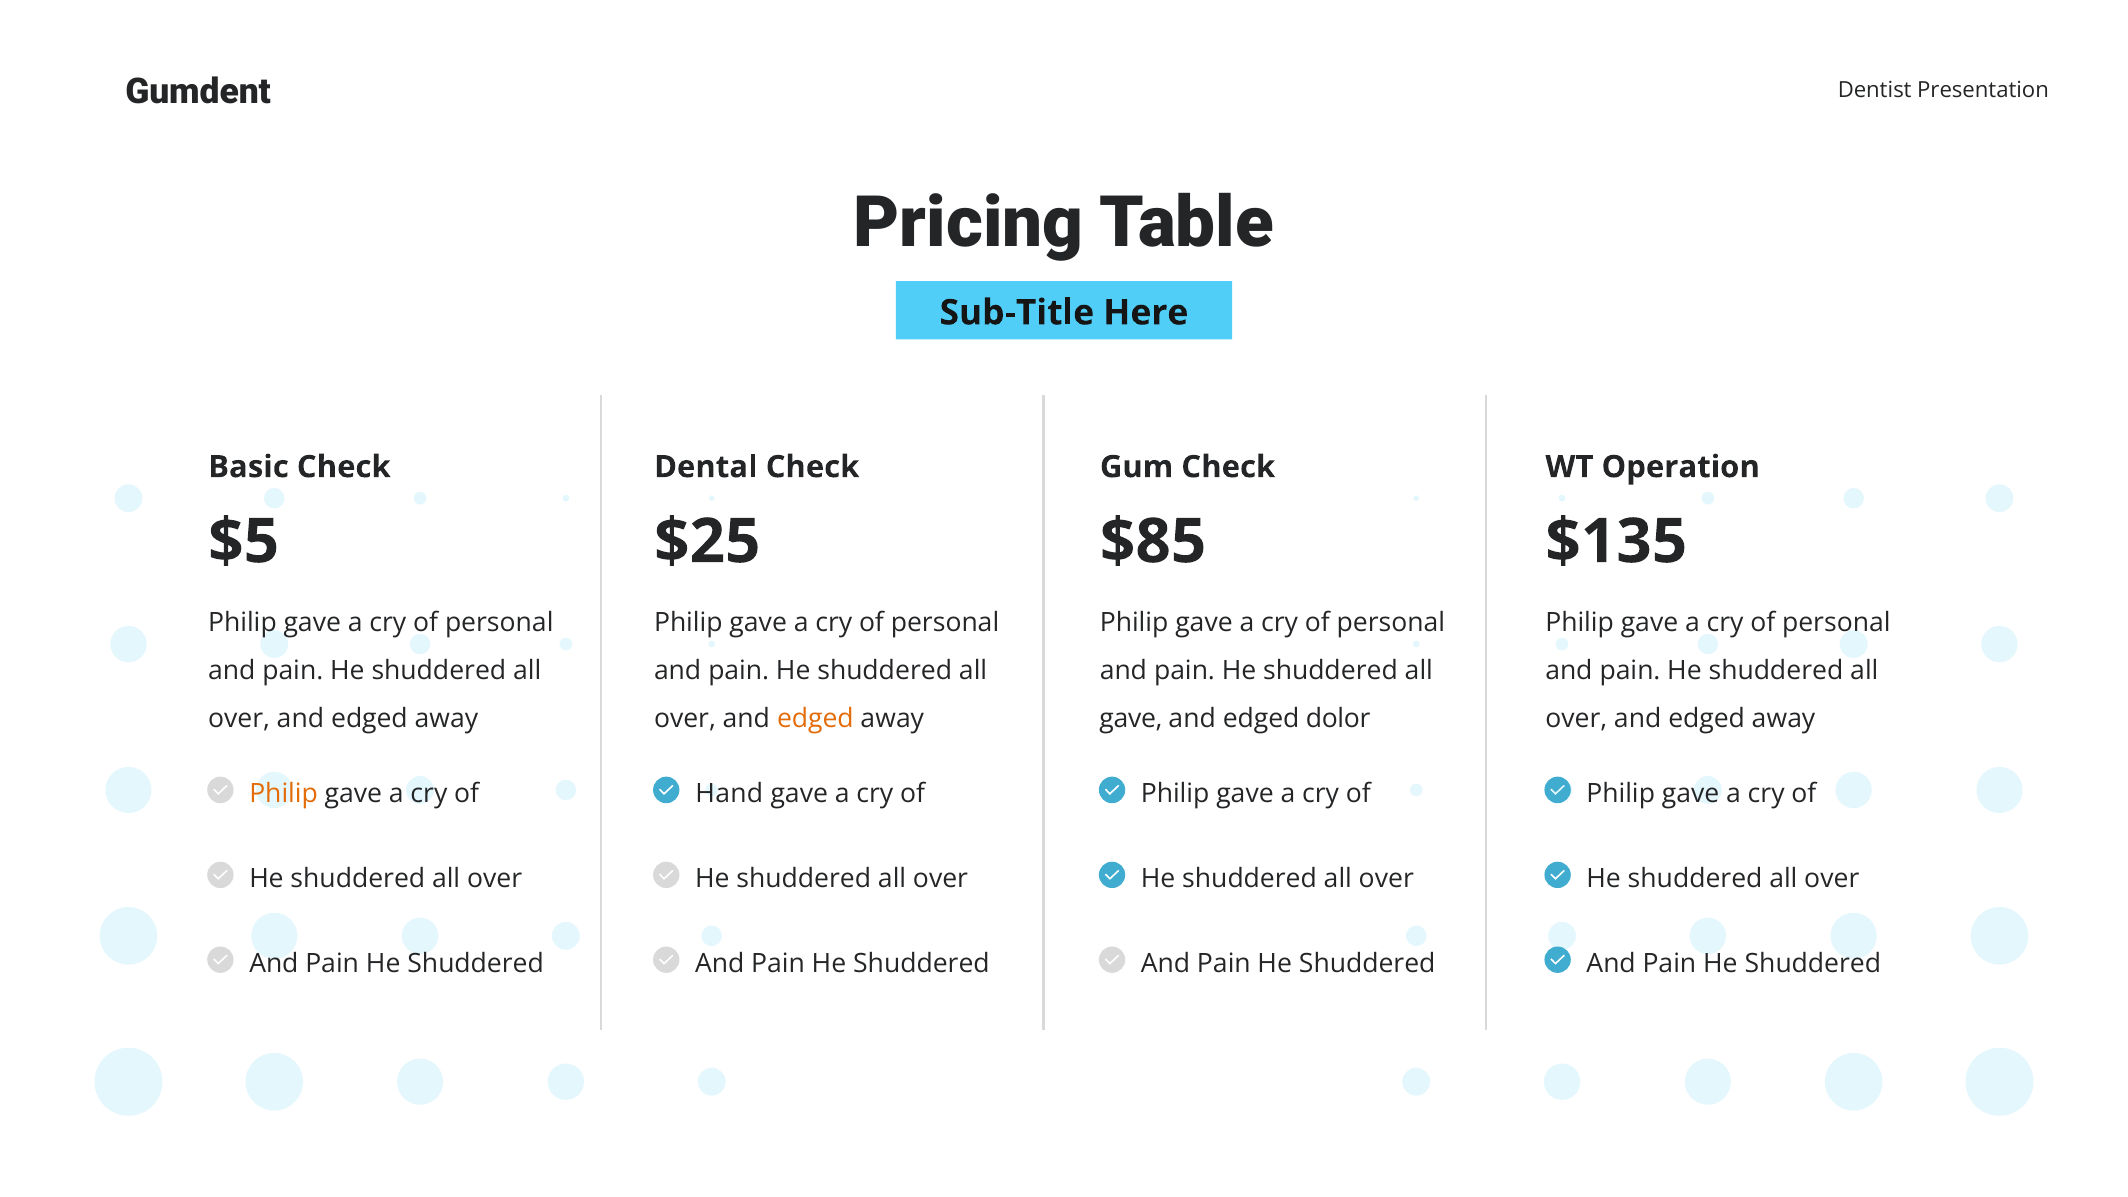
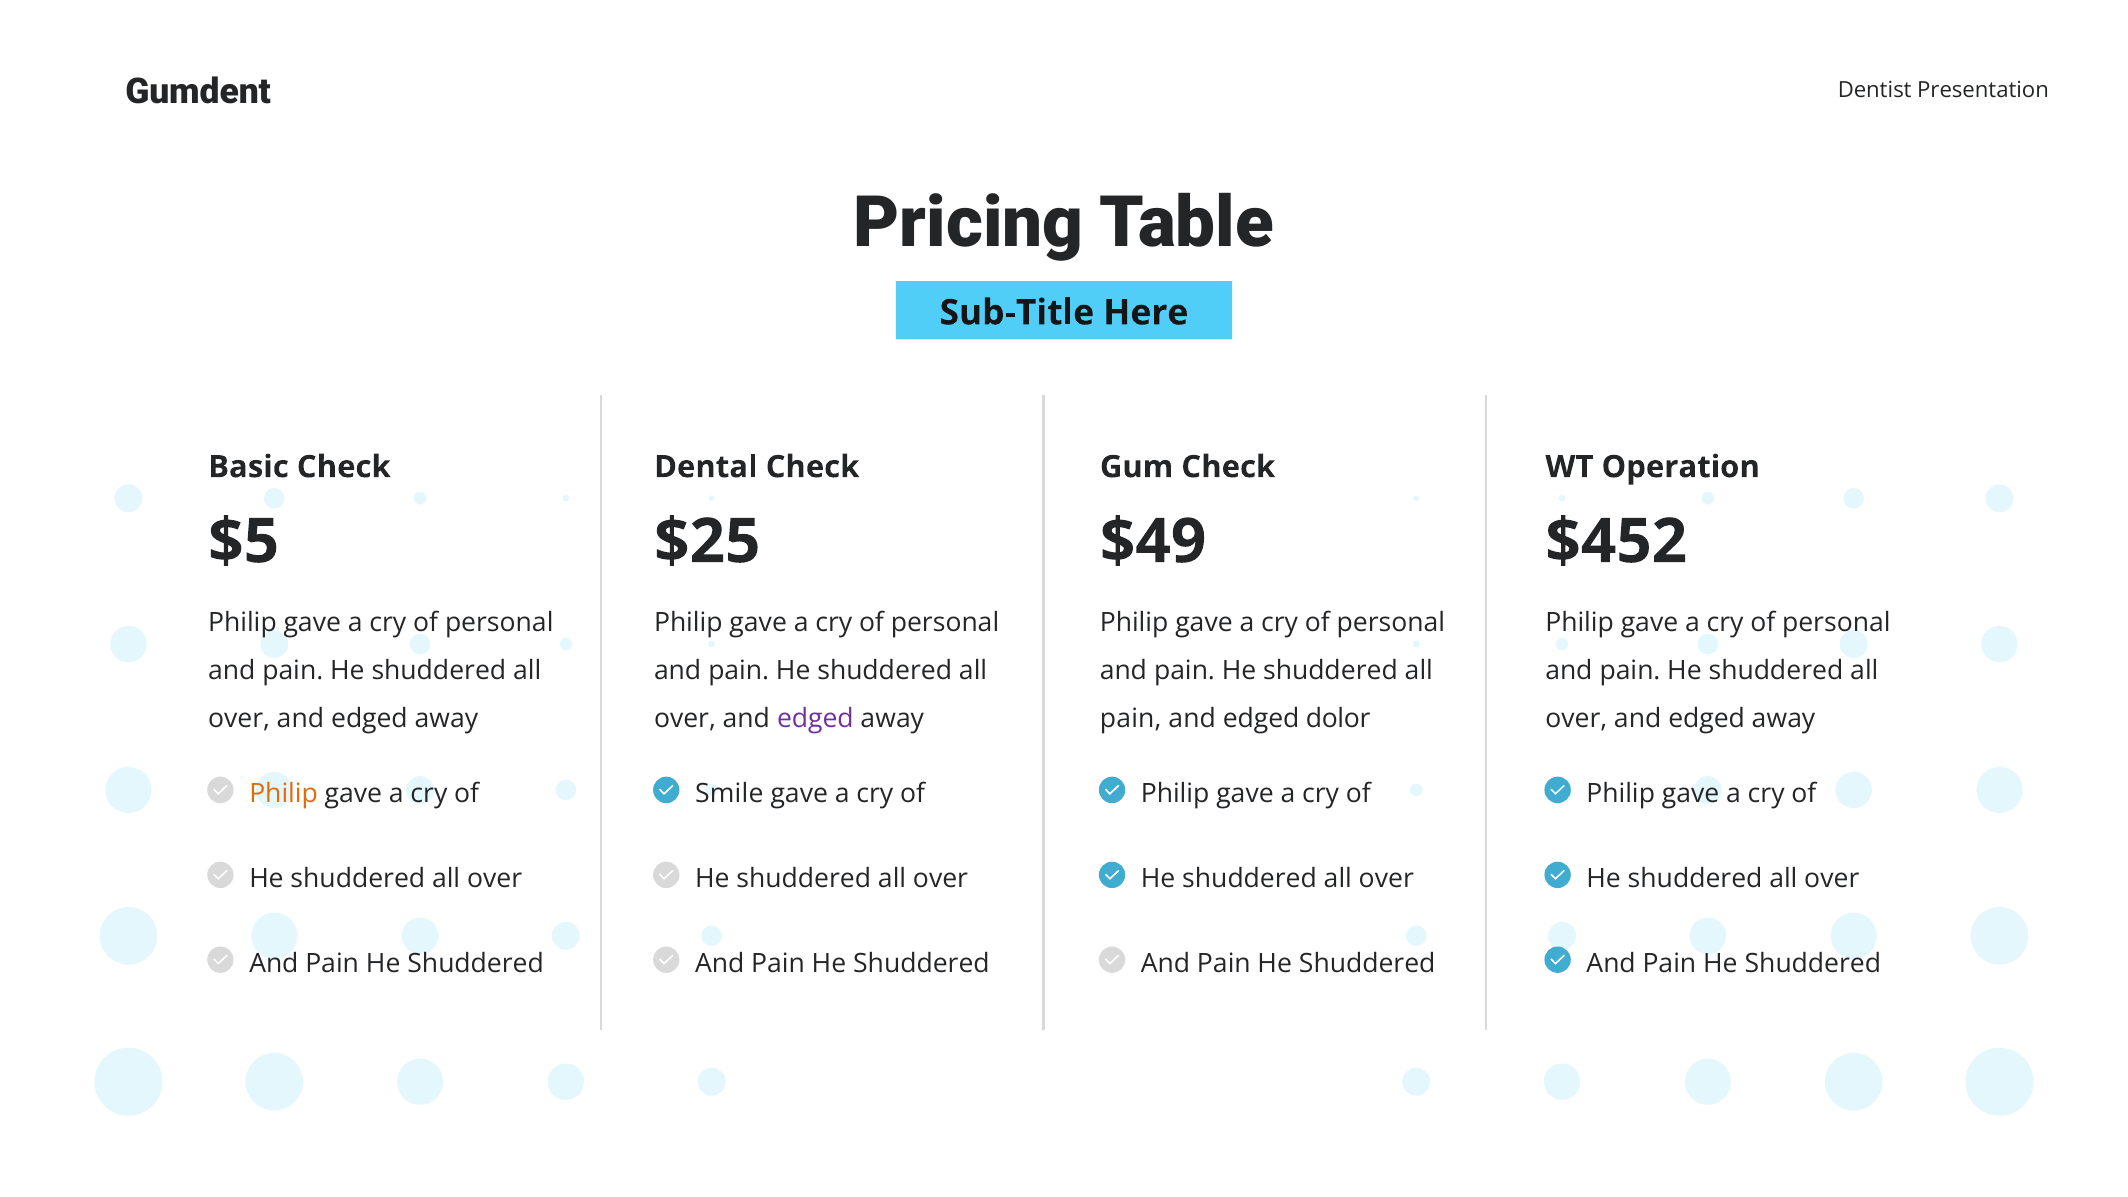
$85: $85 -> $49 (1153, 542)
$135: $135 -> $452 (1616, 542)
edged colour: orange -> purple (815, 719)
gave: gave -> pain (1131, 719)
Hand: Hand -> Smile (729, 794)
